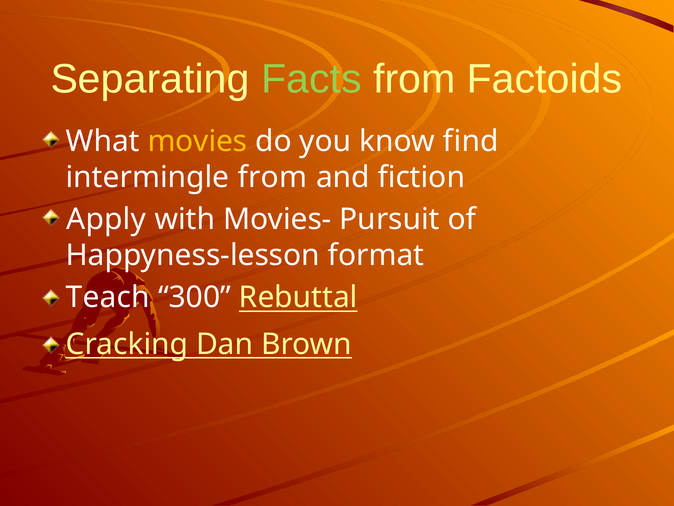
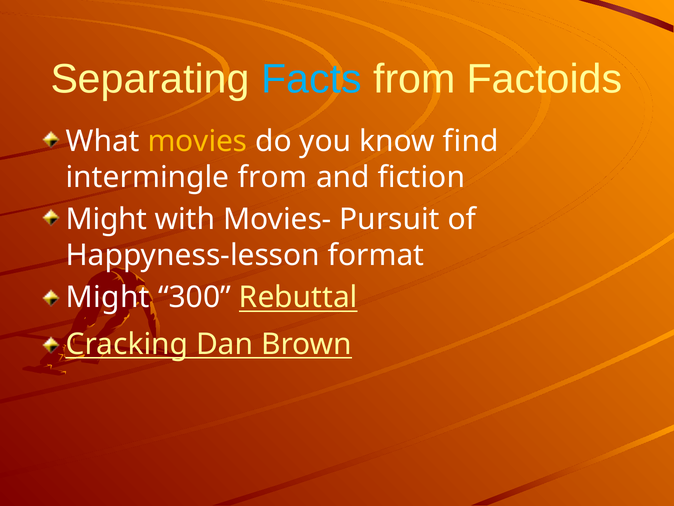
Facts colour: light green -> light blue (311, 79)
Apply: Apply -> Might (106, 219)
Teach: Teach -> Might (108, 297)
